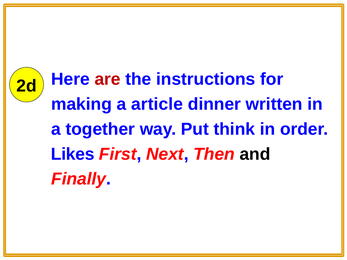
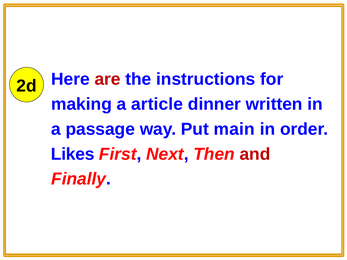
together: together -> passage (100, 129)
think: think -> main (234, 129)
and colour: black -> red (255, 154)
